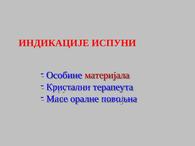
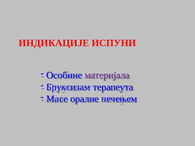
материјала colour: red -> purple (107, 75)
Кристални: Кристални -> Бруксизам (68, 87)
повољна: повољна -> печењем (119, 99)
